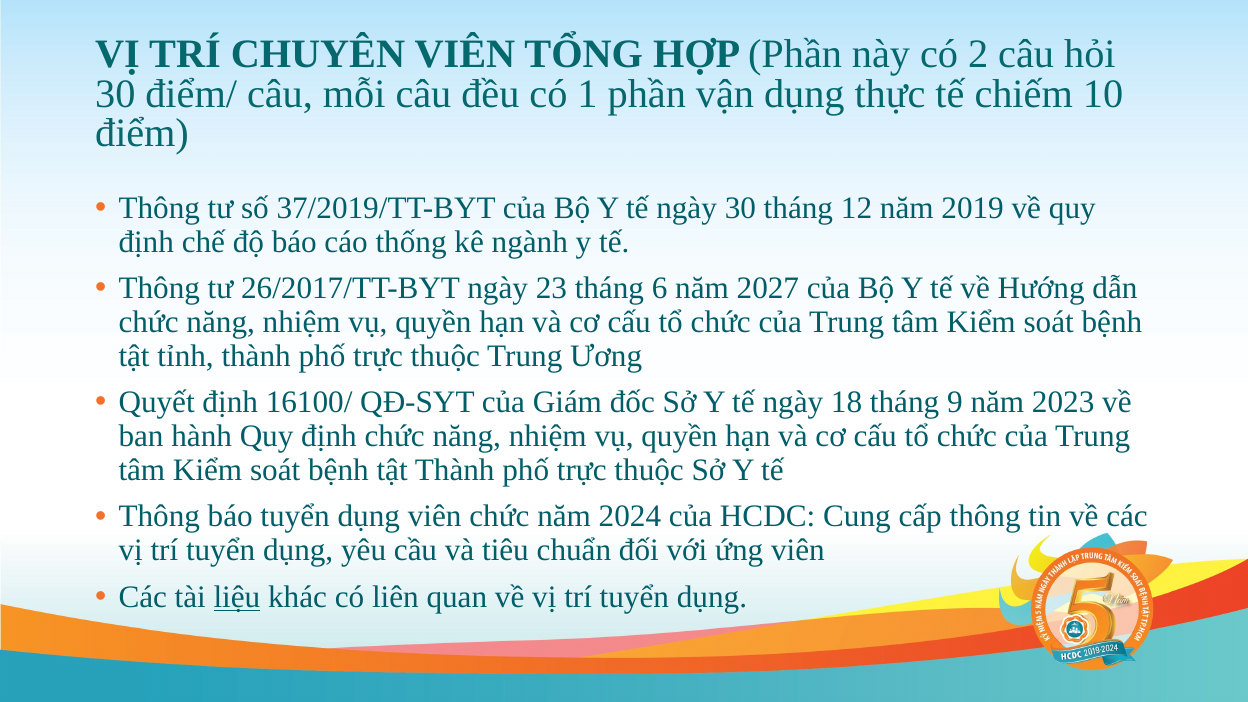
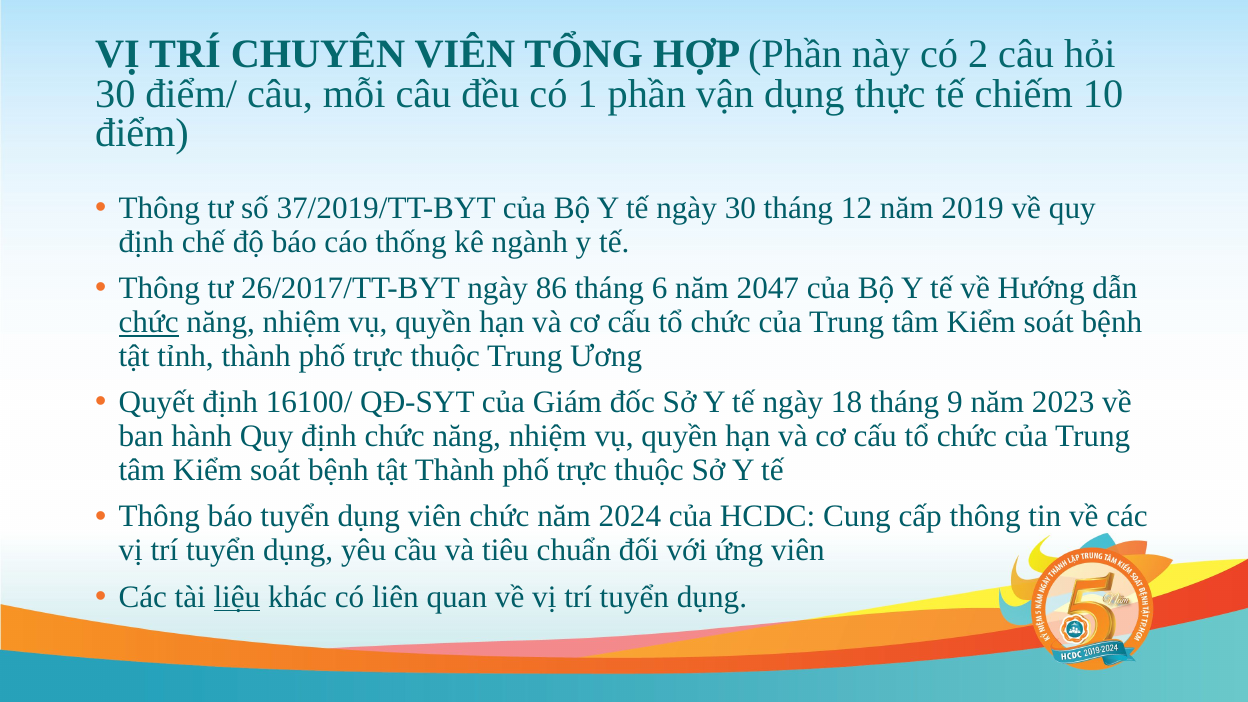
23: 23 -> 86 (551, 289)
2027: 2027 -> 2047 (768, 289)
chức underline: none -> present (149, 322)
